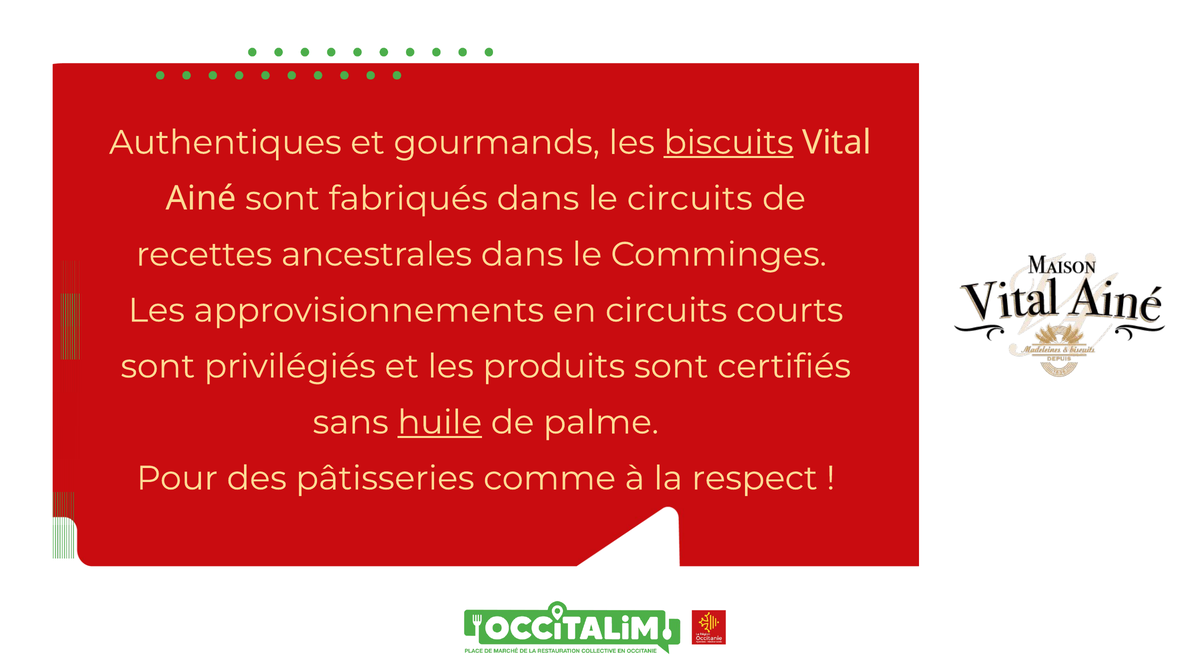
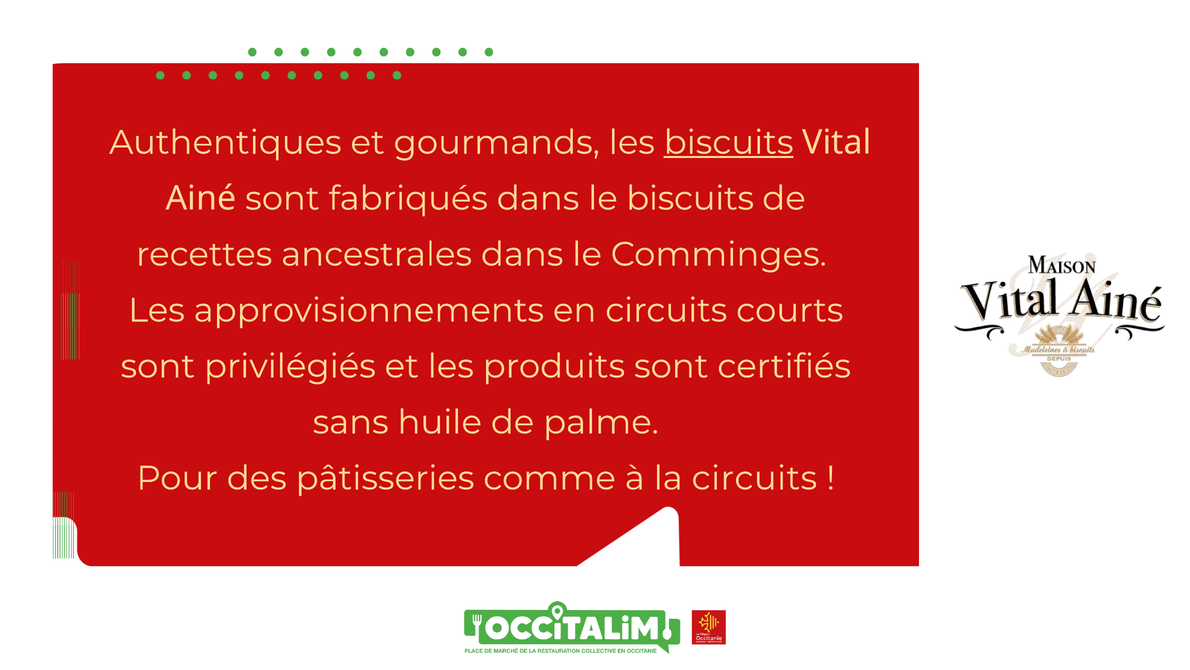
le circuits: circuits -> biscuits (690, 198)
huile underline: present -> none (440, 422)
la respect: respect -> circuits (754, 478)
